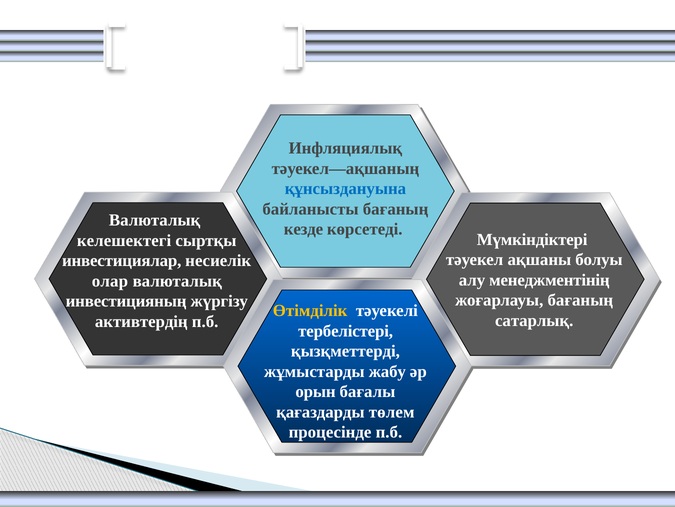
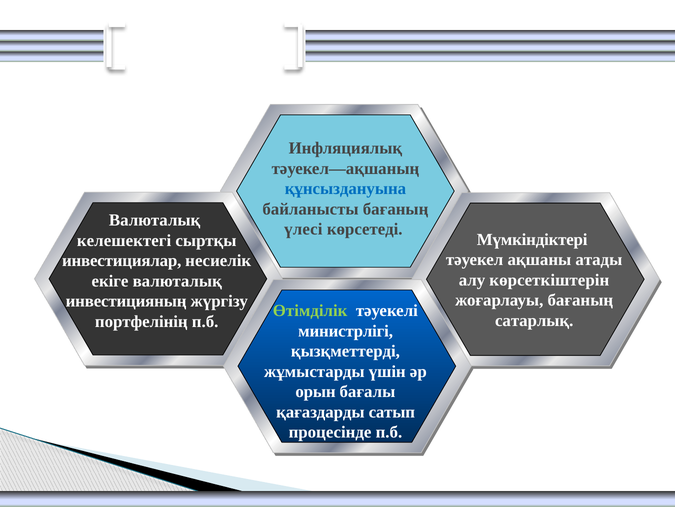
кезде: кезде -> үлесі (303, 229)
болуы: болуы -> атады (599, 259)
менеджментінің: менеджментінің -> көрсеткіштерін (549, 280)
олар: олар -> екіге (110, 281)
Өтімділік colour: yellow -> light green (310, 310)
активтердің: активтердің -> портфелінің (141, 321)
тербелістері: тербелістері -> министрлігі (346, 330)
жабу: жабу -> үшін (387, 371)
қағаздарды төлем: төлем -> сатып (392, 411)
